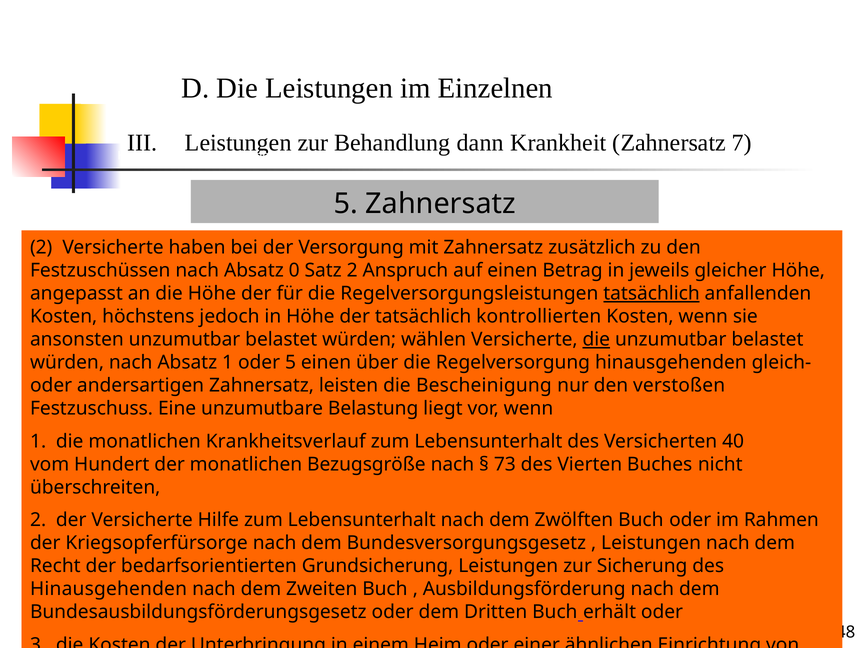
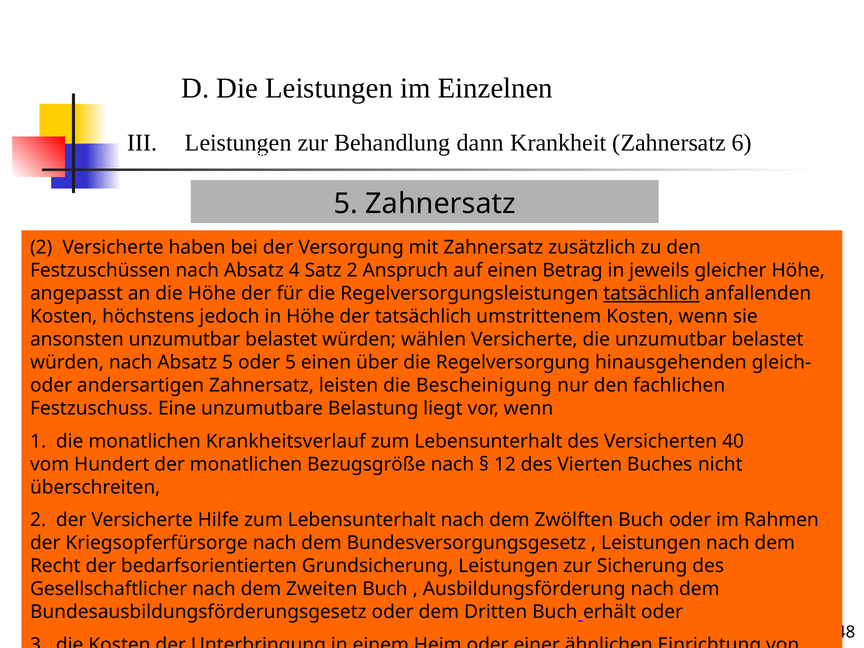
7: 7 -> 6 (742, 143)
0: 0 -> 4 (294, 270)
kontrollierten: kontrollierten -> umstrittenem (539, 317)
die underline: present -> none (596, 340)
Absatz 1: 1 -> 5 (228, 363)
verstoßen: verstoßen -> fachlichen (679, 386)
73: 73 -> 12 (505, 464)
Hinausgehenden: Hinausgehenden -> Gesellschaftlicher (109, 589)
